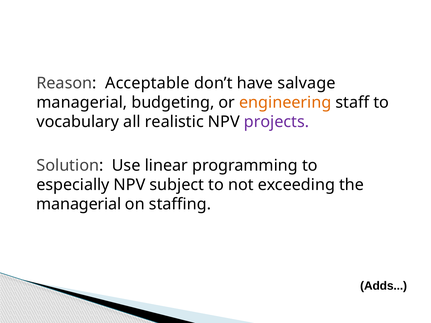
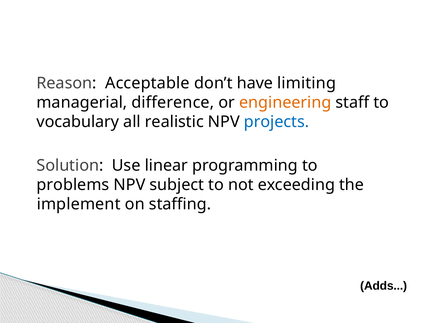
salvage: salvage -> limiting (307, 83)
budgeting: budgeting -> difference (173, 103)
projects colour: purple -> blue (277, 122)
especially: especially -> problems (73, 185)
managerial: managerial -> implement (79, 204)
